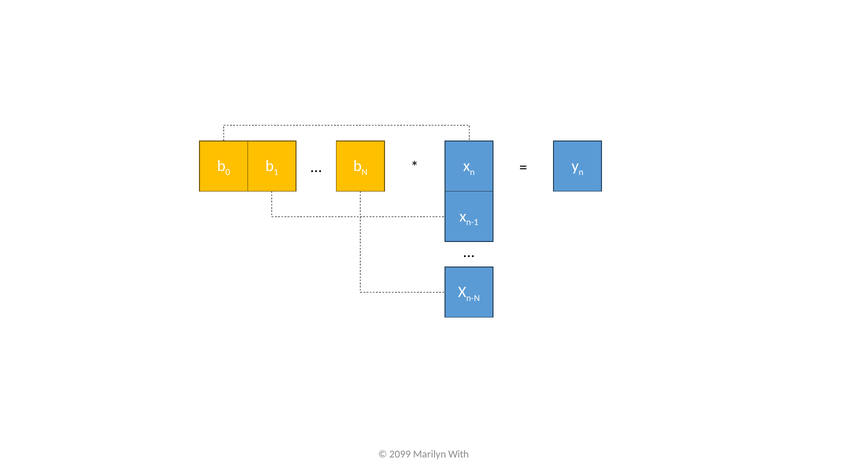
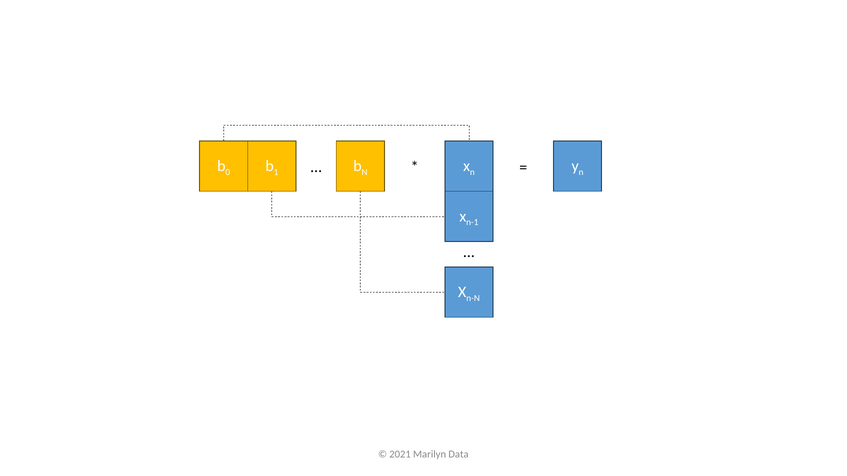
2099: 2099 -> 2021 (400, 455)
With: With -> Data (459, 455)
